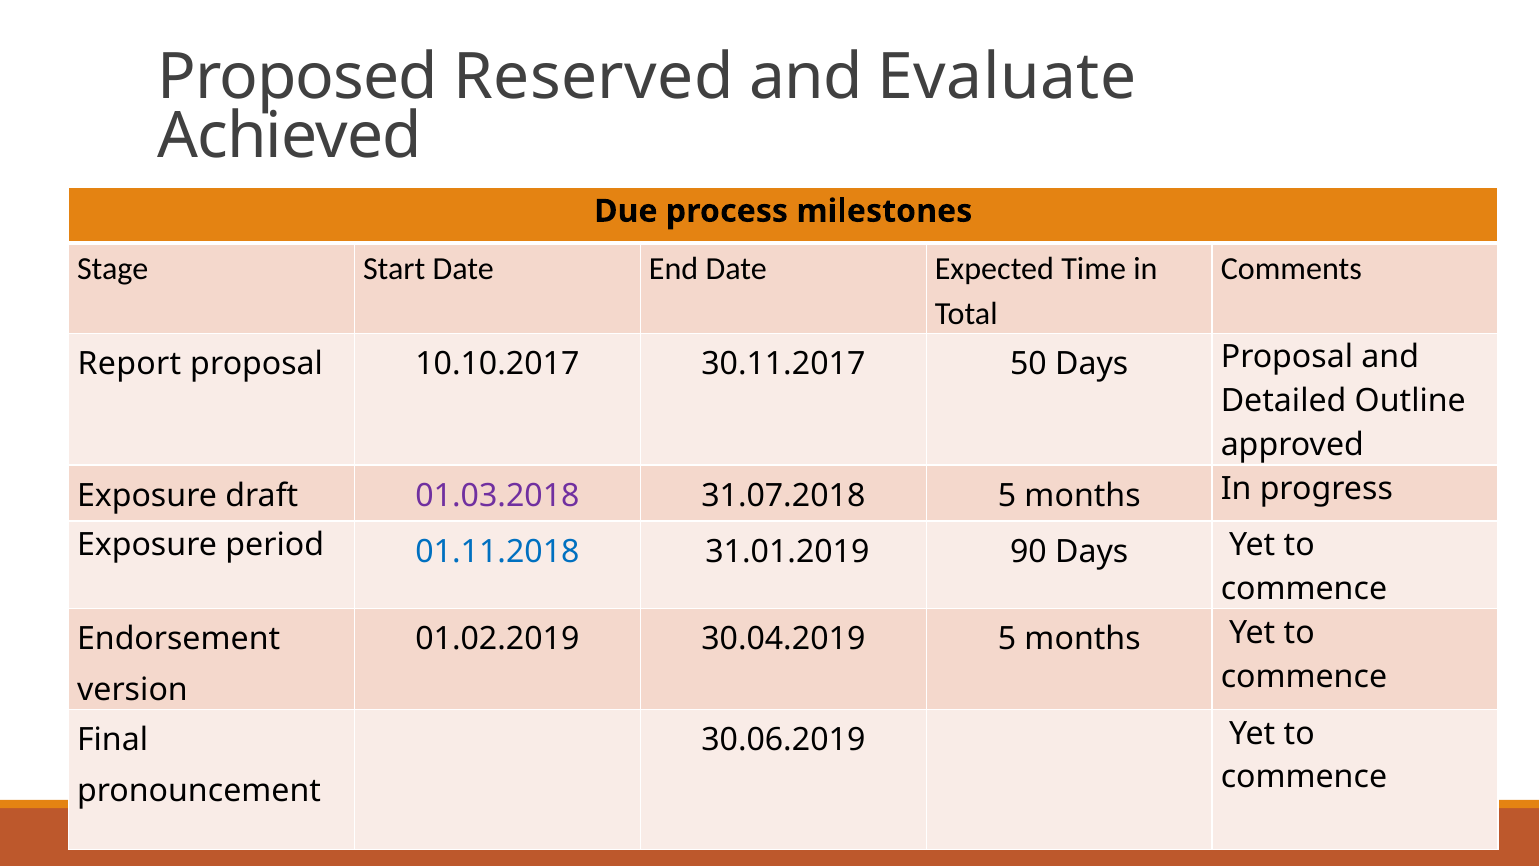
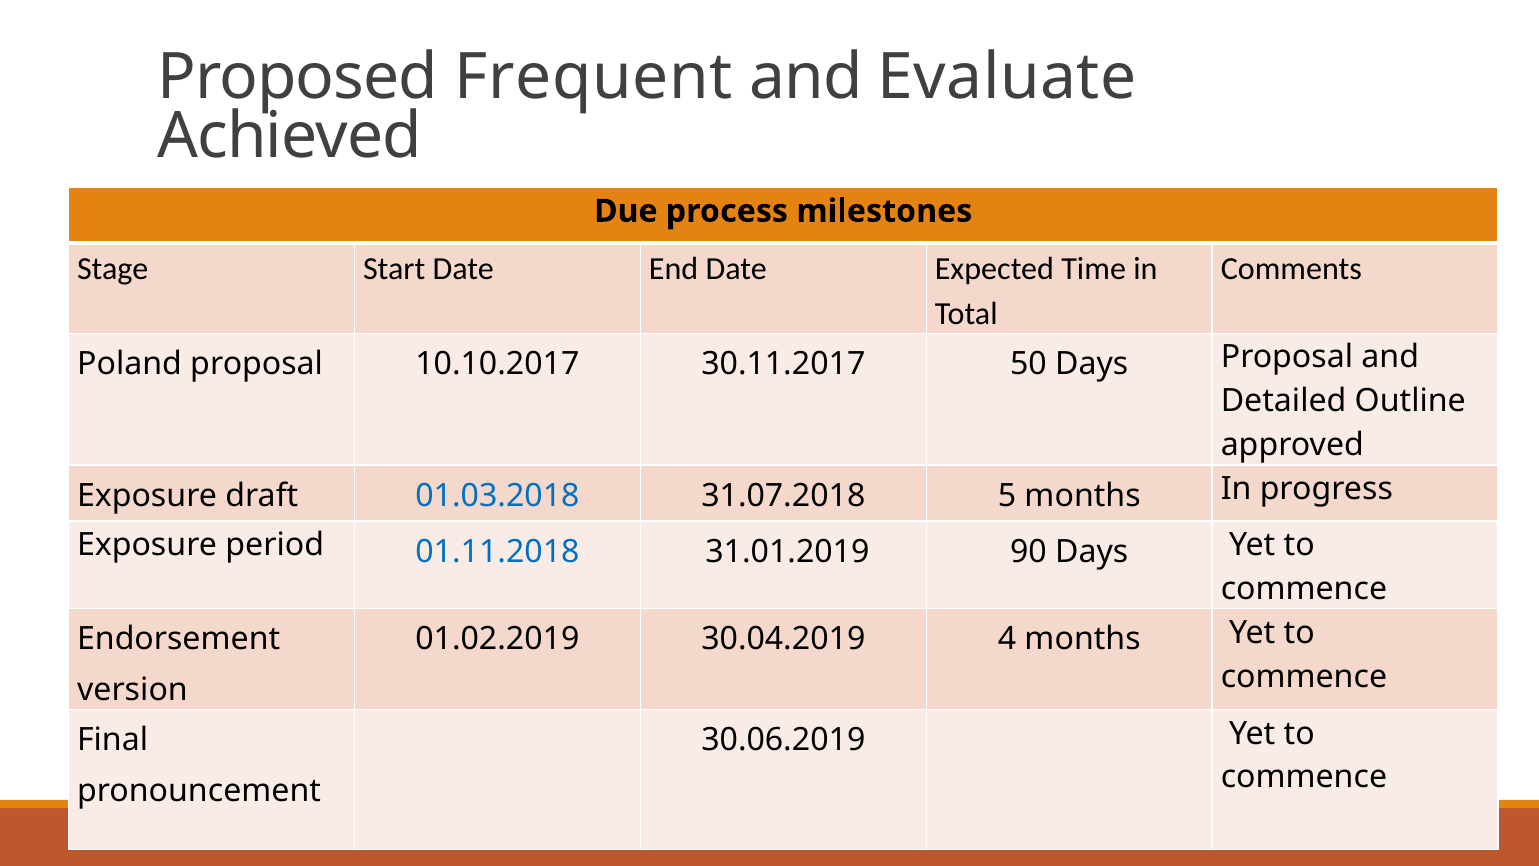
Reserved: Reserved -> Frequent (594, 77)
Report: Report -> Poland (130, 364)
01.03.2018 colour: purple -> blue (497, 495)
30.04.2019 5: 5 -> 4 (1007, 639)
